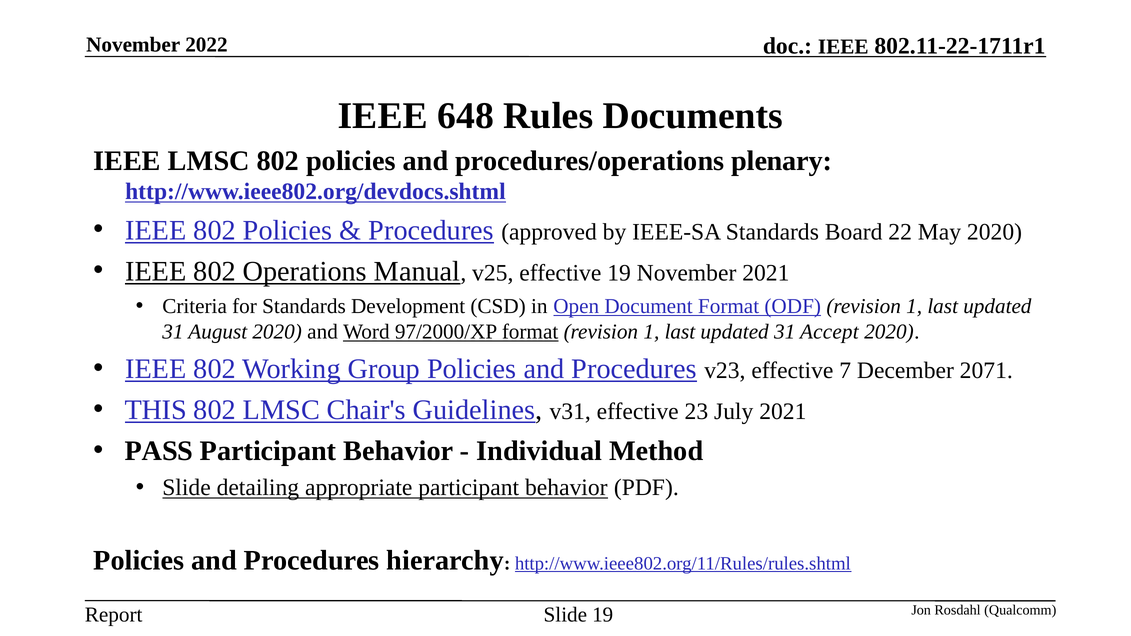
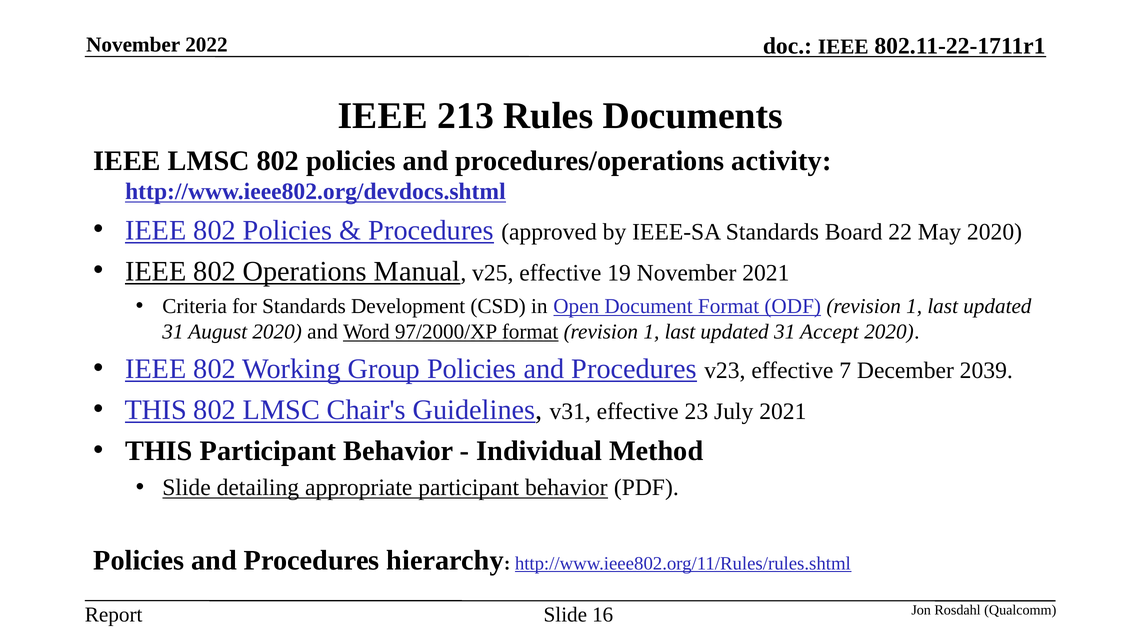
648: 648 -> 213 (466, 116)
plenary: plenary -> activity (782, 161)
2071: 2071 -> 2039 (986, 371)
PASS: PASS -> THIS (159, 451)
Slide 19: 19 -> 16 (603, 615)
